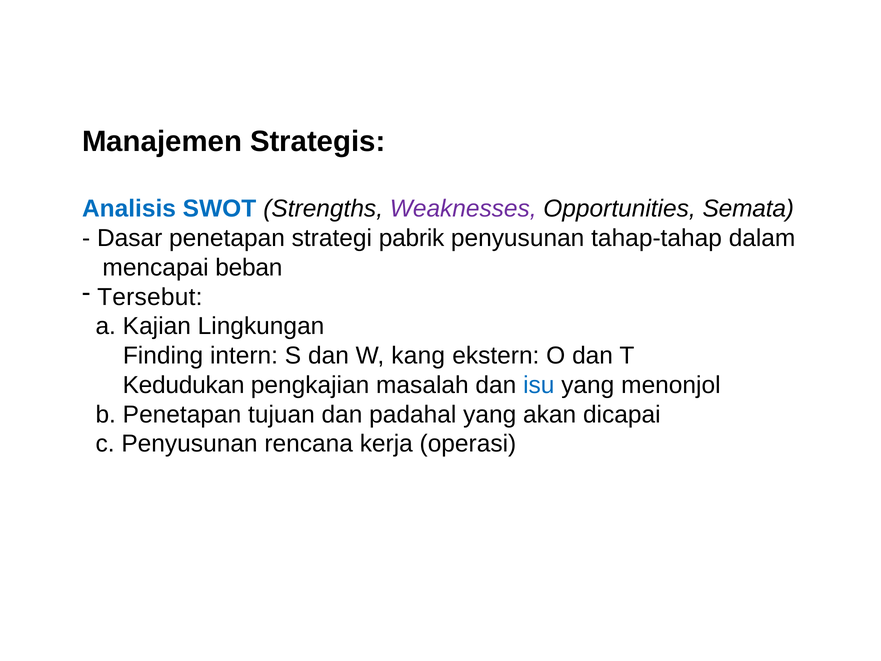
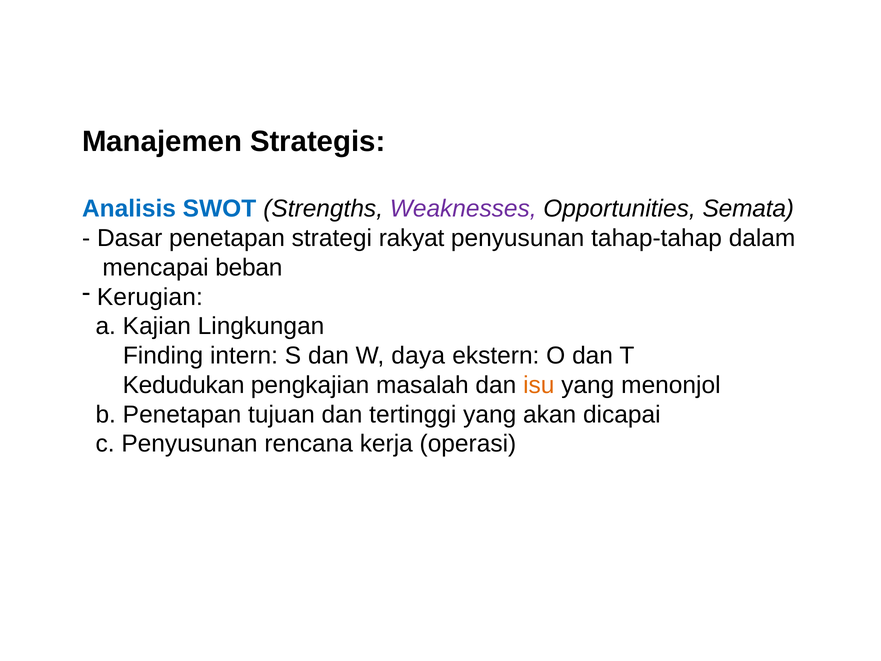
pabrik: pabrik -> rakyat (412, 238)
Tersebut: Tersebut -> Kerugian (150, 297)
kang: kang -> daya (418, 356)
isu colour: blue -> orange (539, 385)
padahal: padahal -> tertinggi (413, 414)
